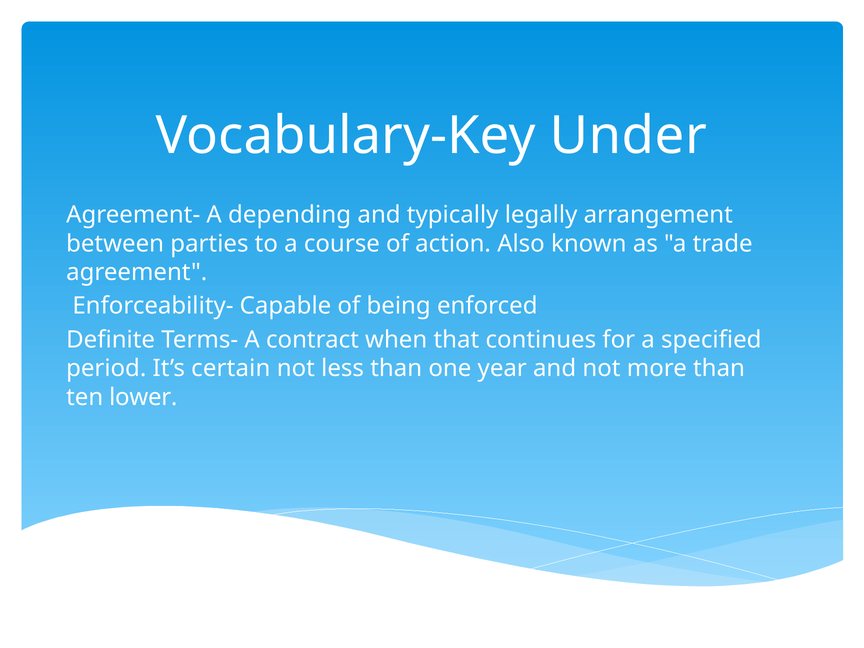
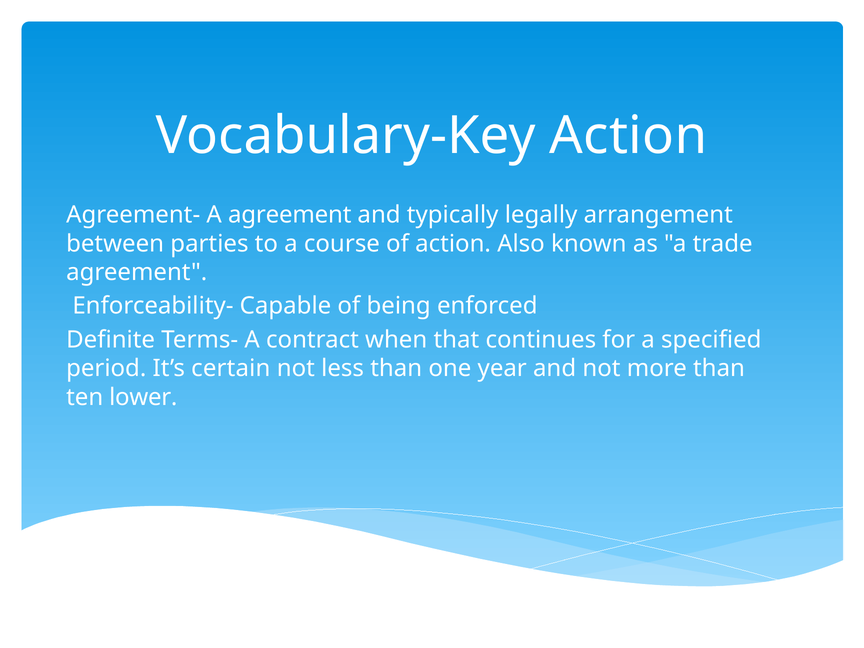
Vocabulary-Key Under: Under -> Action (628, 136)
A depending: depending -> agreement (290, 215)
